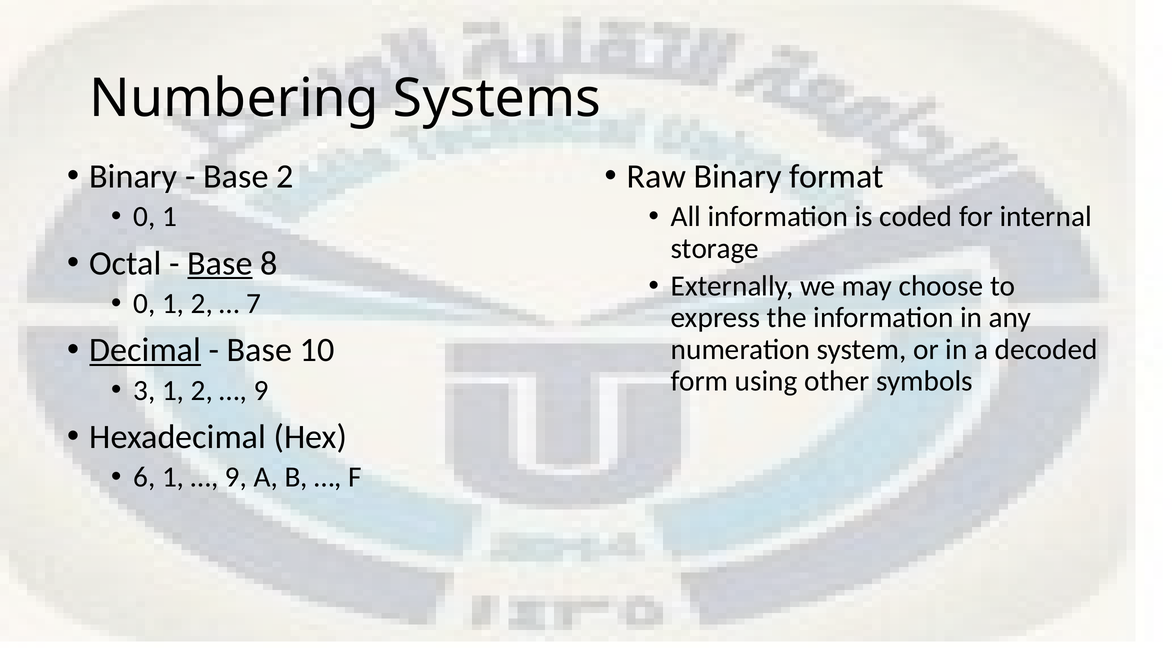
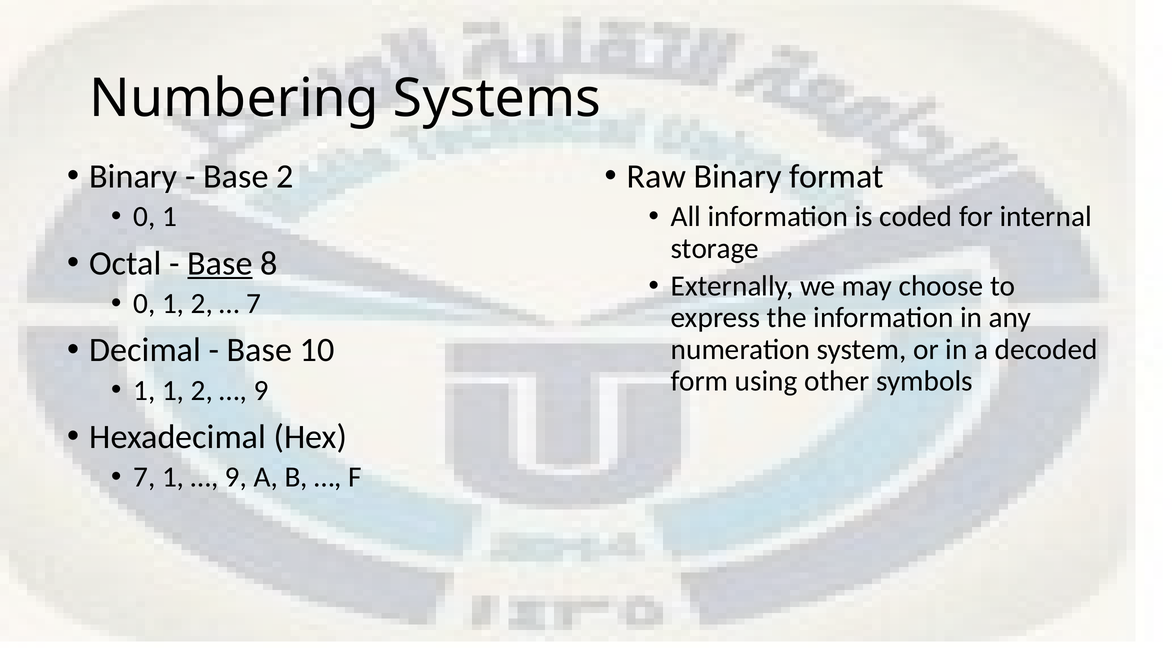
Decimal underline: present -> none (145, 350)
3: 3 -> 1 (144, 391)
6: 6 -> 7 (144, 477)
